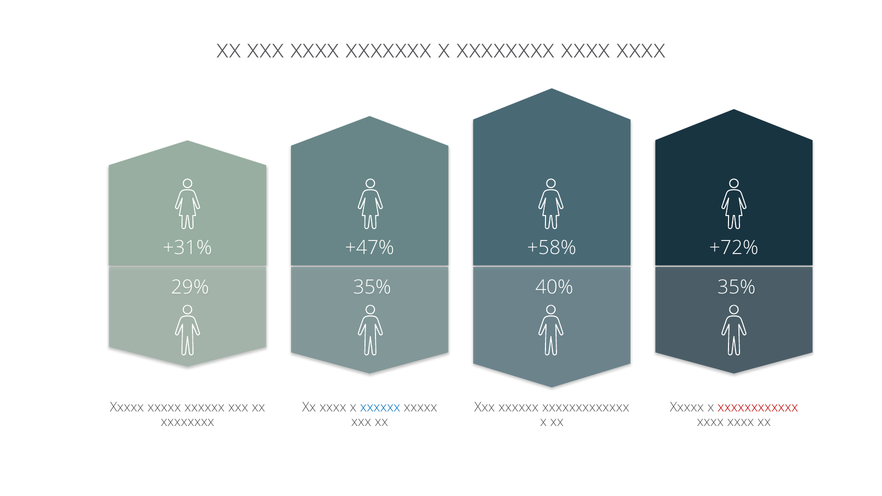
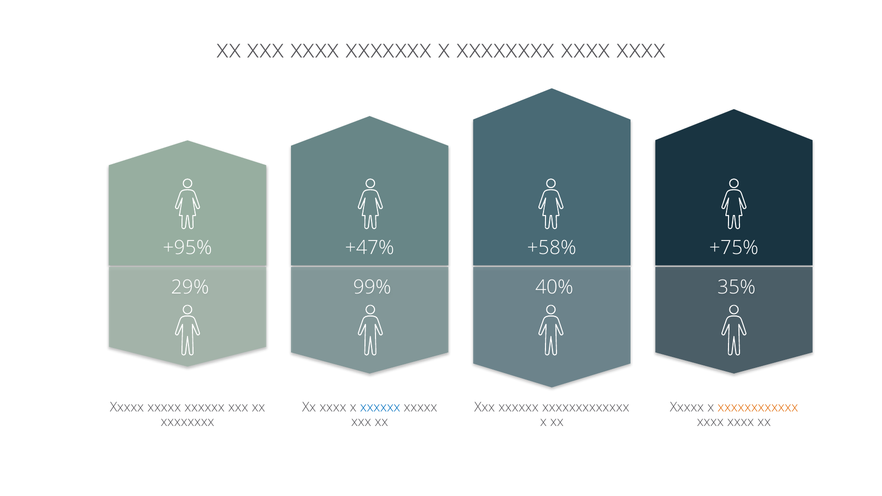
+31%: +31% -> +95% (187, 248)
+72%: +72% -> +75% (734, 248)
29% 35%: 35% -> 99% (372, 287)
xxxxxxxxxxxx colour: red -> orange (758, 407)
